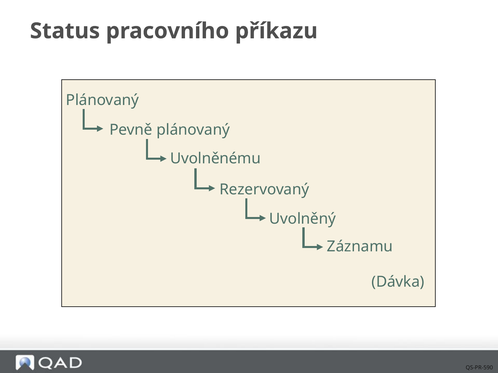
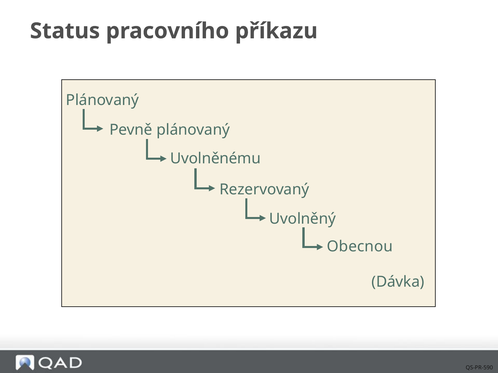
Záznamu: Záznamu -> Obecnou (360, 247)
